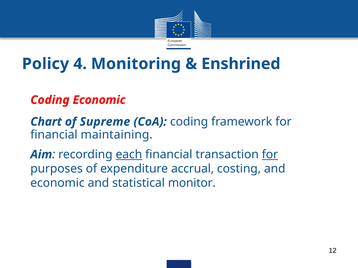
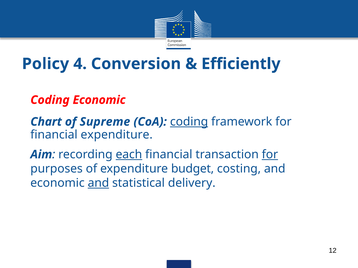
Monitoring: Monitoring -> Conversion (136, 64)
Enshrined: Enshrined -> Efficiently (241, 64)
coding underline: none -> present (189, 122)
financial maintaining: maintaining -> expenditure (117, 135)
accrual: accrual -> budget (193, 169)
and underline: none -> present (98, 183)
monitor: monitor -> delivery (192, 183)
